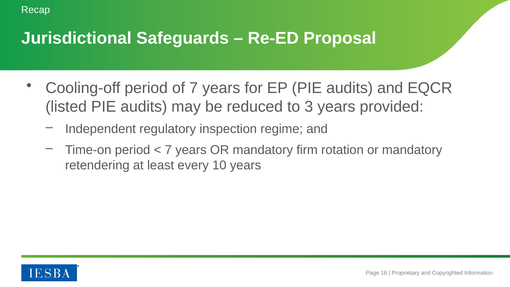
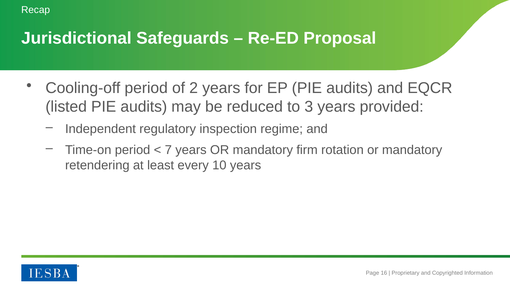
of 7: 7 -> 2 (194, 88)
